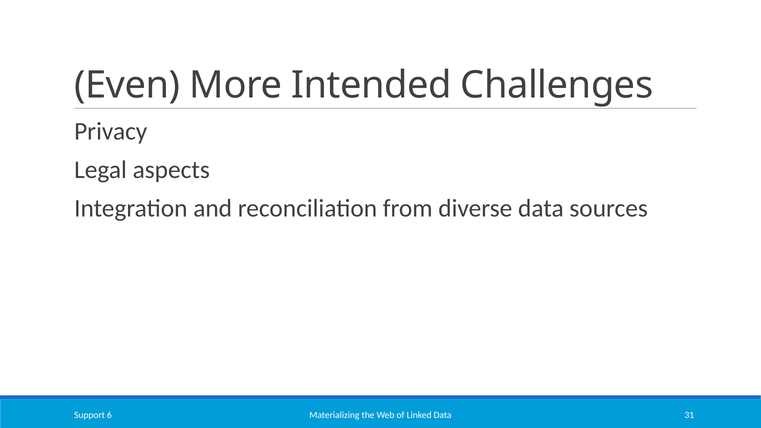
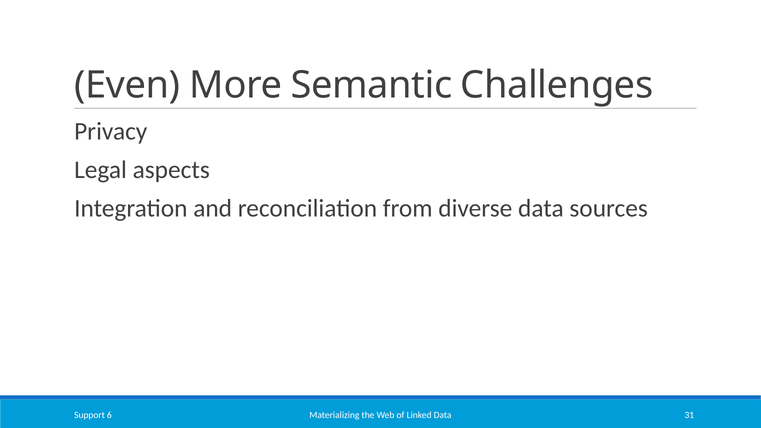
Intended: Intended -> Semantic (371, 85)
